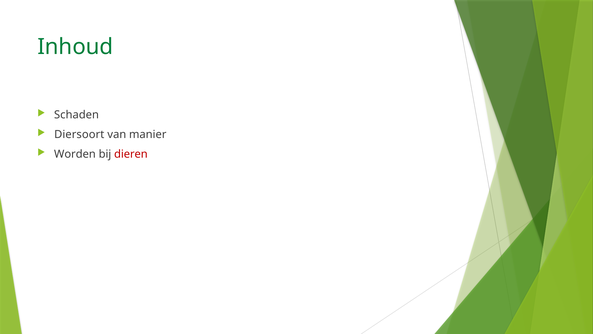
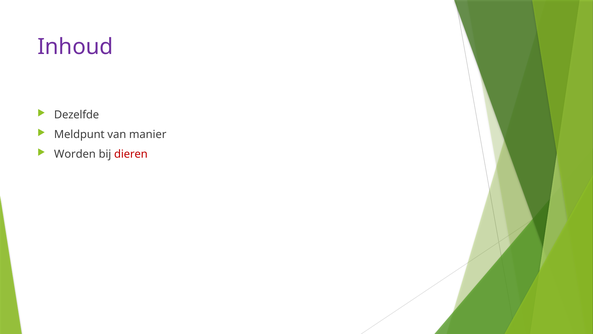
Inhoud colour: green -> purple (75, 47)
Schaden: Schaden -> Dezelfde (77, 115)
Diersoort: Diersoort -> Meldpunt (79, 134)
